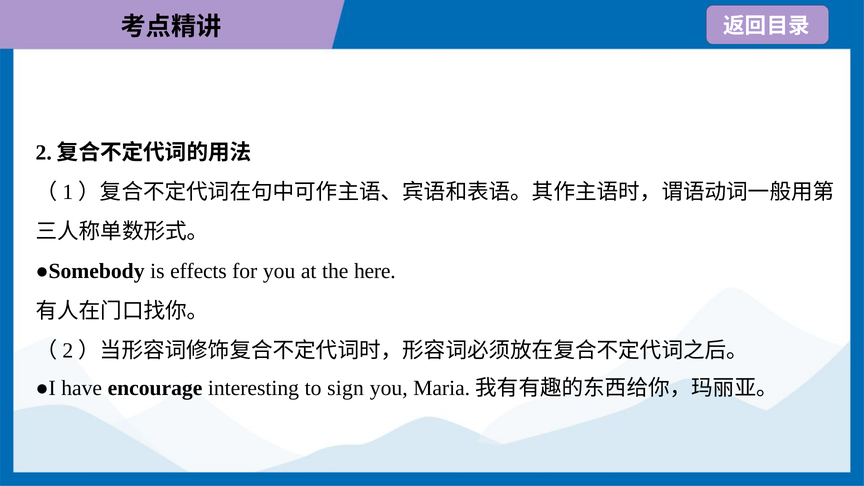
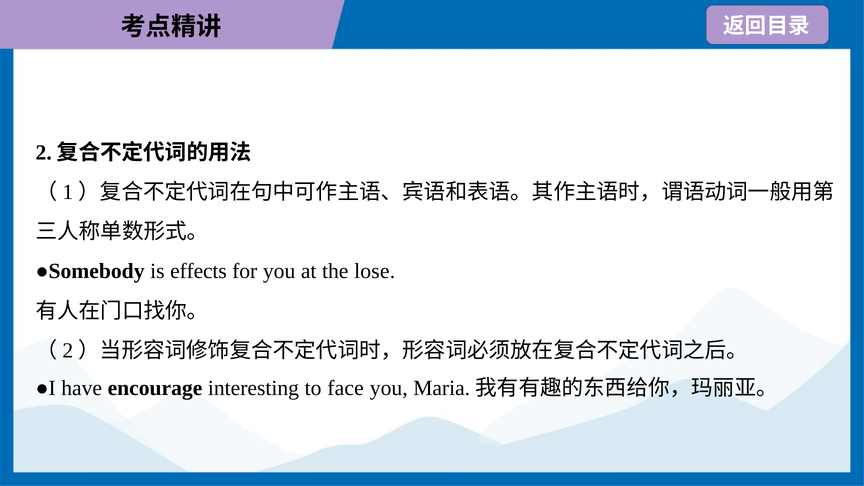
here: here -> lose (375, 271)
sign: sign -> face (346, 388)
